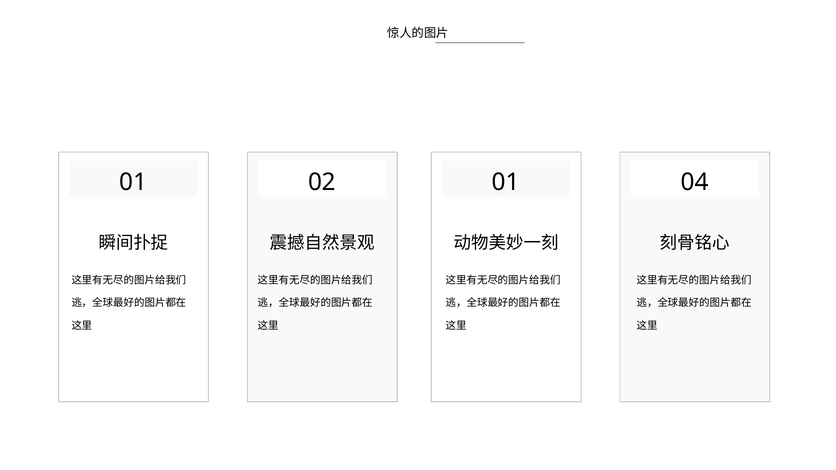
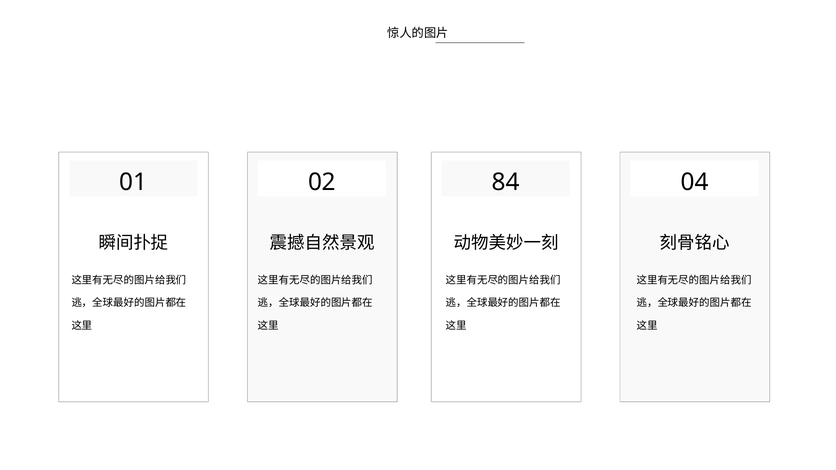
02 01: 01 -> 84 (506, 182)
